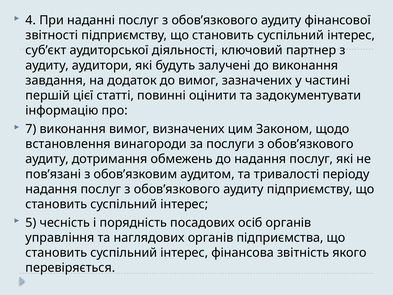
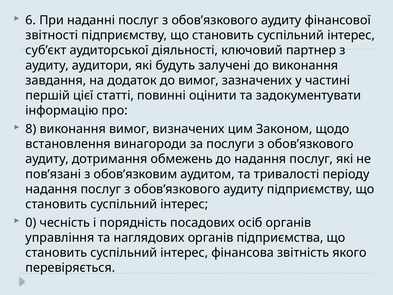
4: 4 -> 6 (31, 20)
7: 7 -> 8 (31, 129)
5: 5 -> 0 (31, 222)
